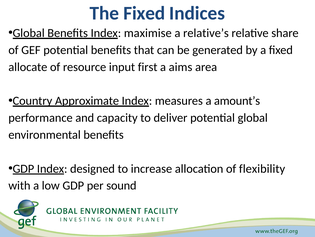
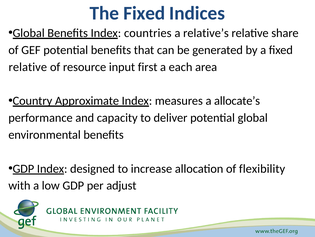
maximise: maximise -> countries (148, 33)
allocate: allocate -> relative (28, 67)
aims: aims -> each (181, 67)
amount’s: amount’s -> allocate’s (237, 101)
sound: sound -> adjust (121, 185)
